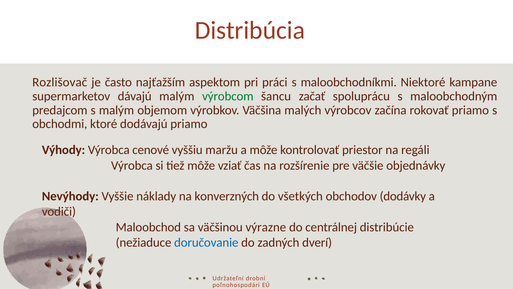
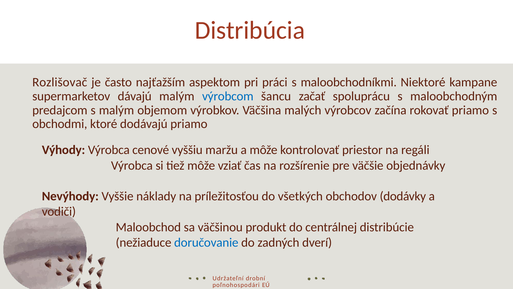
výrobcom colour: green -> blue (228, 96)
konverzných: konverzných -> príležitosťou (227, 196)
výrazne: výrazne -> produkt (266, 227)
